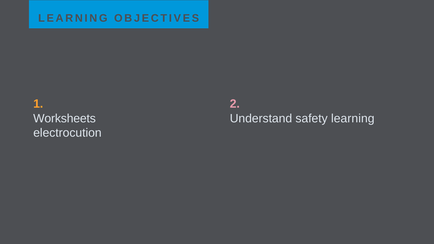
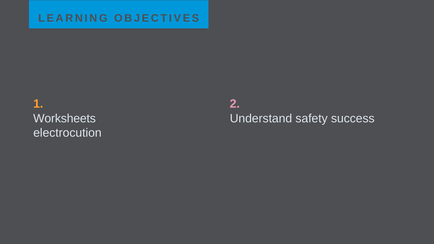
safety learning: learning -> success (353, 119)
